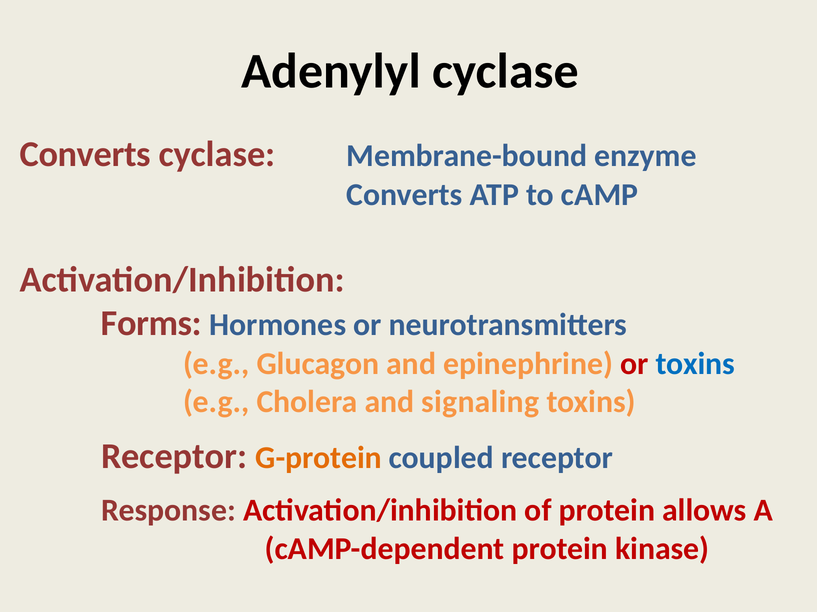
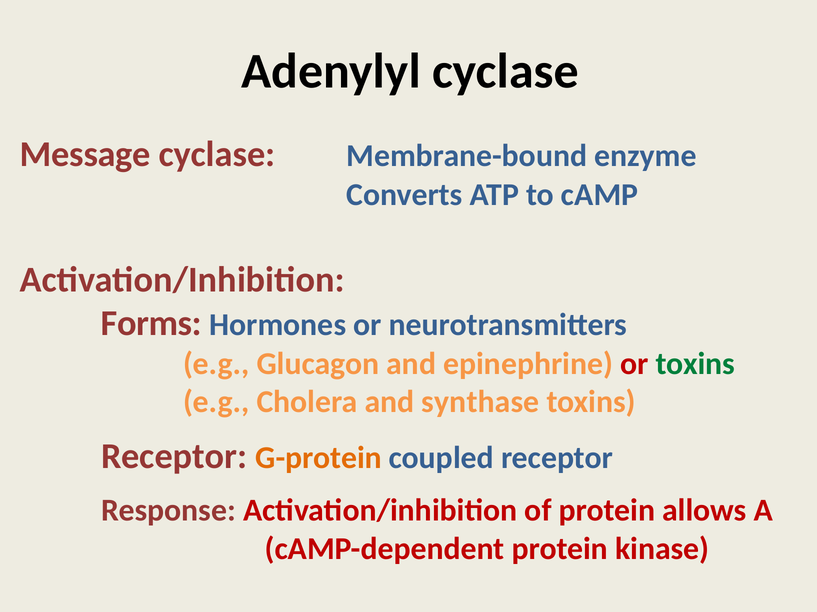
Converts: Converts -> Message (85, 155)
toxins colour: blue -> green (695, 364)
signaling: signaling -> synthase (480, 402)
